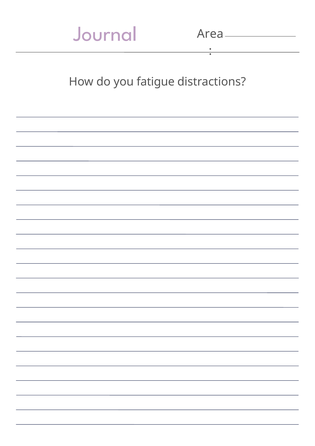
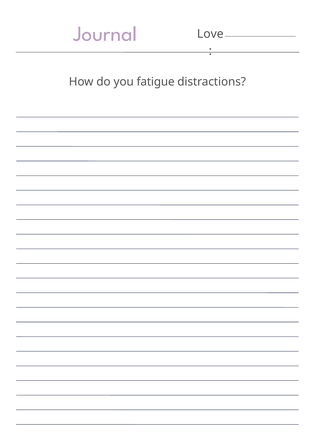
Area: Area -> Love (210, 34)
